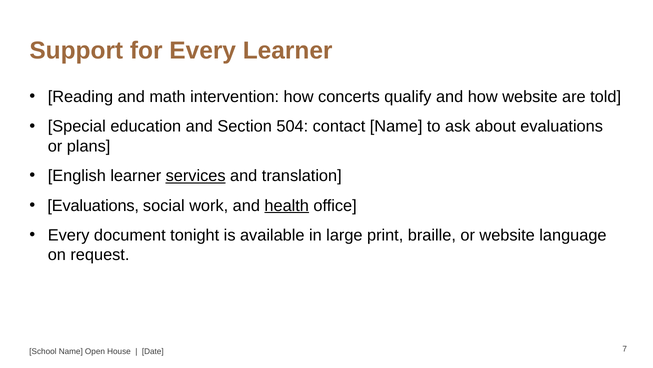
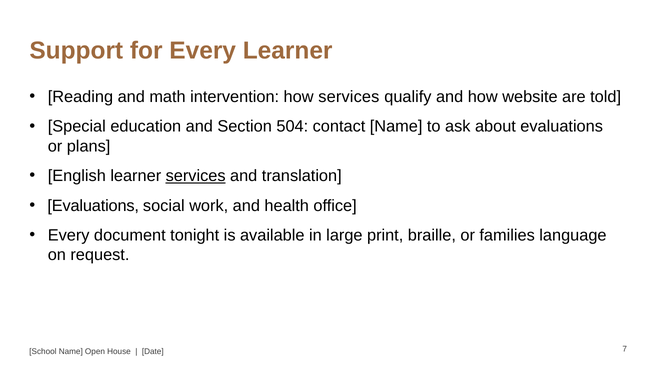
how concerts: concerts -> services (349, 97)
health underline: present -> none (287, 205)
or website: website -> families (507, 235)
